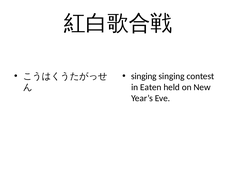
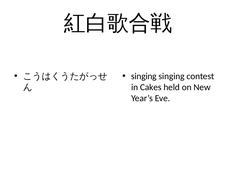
Eaten: Eaten -> Cakes (151, 87)
